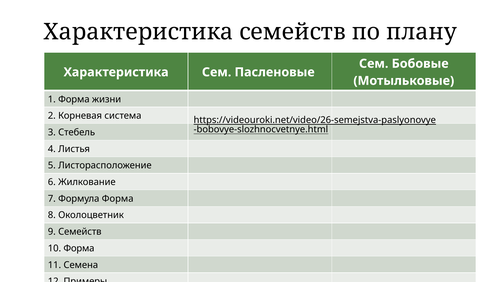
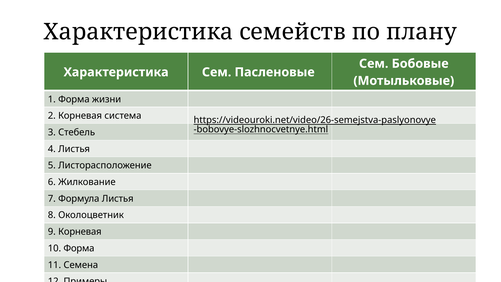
Формула Форма: Форма -> Листья (118, 199)
9 Семейств: Семейств -> Корневая (80, 232)
